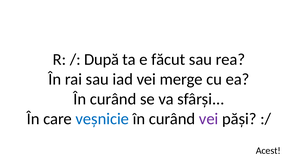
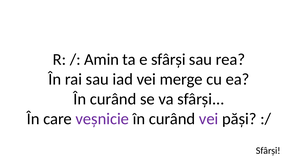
După: După -> Amin (102, 60)
e făcut: făcut -> sfârși (168, 60)
veșnicie colour: blue -> purple (102, 119)
Acest: Acest -> Sfârși (268, 151)
